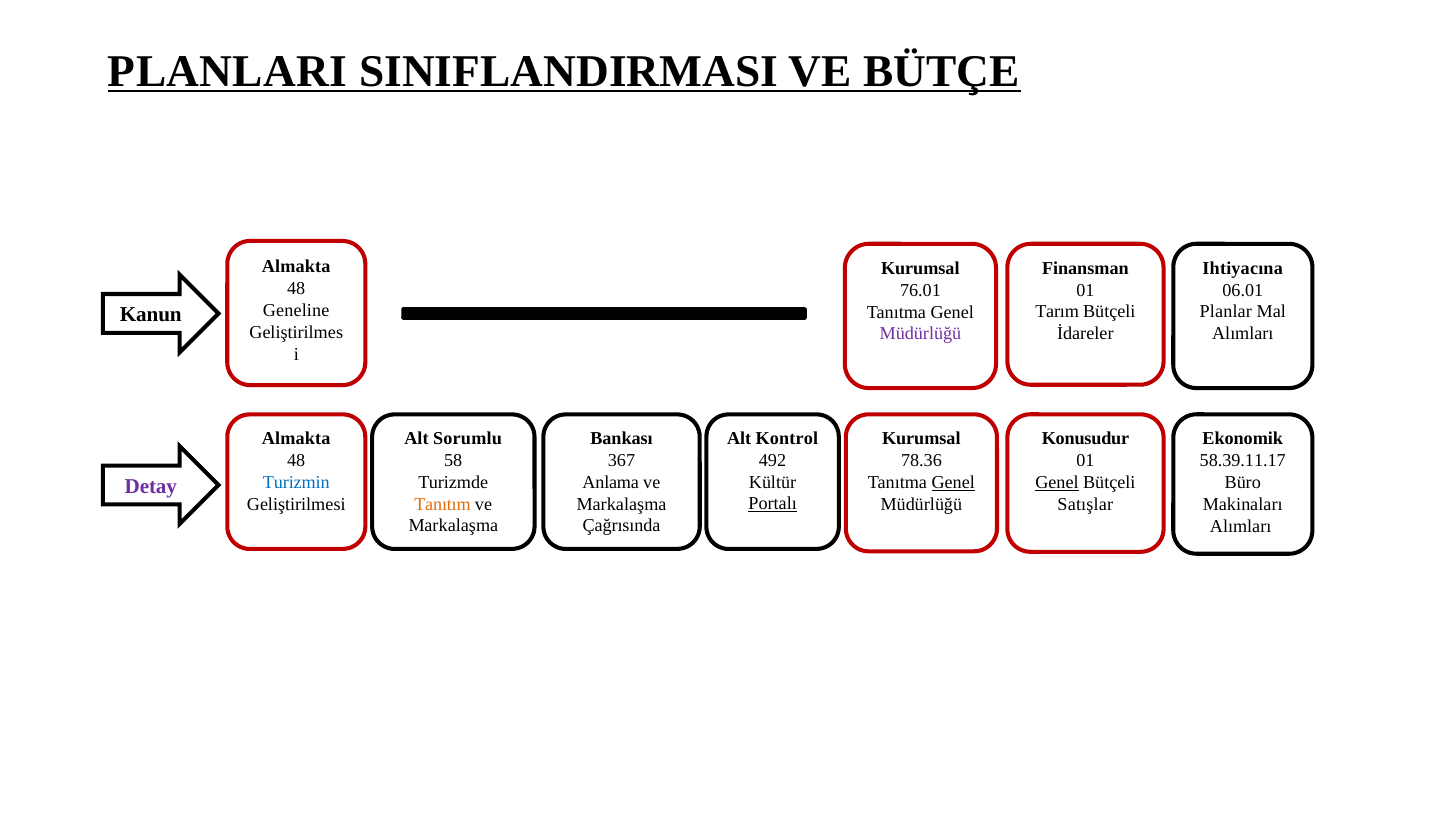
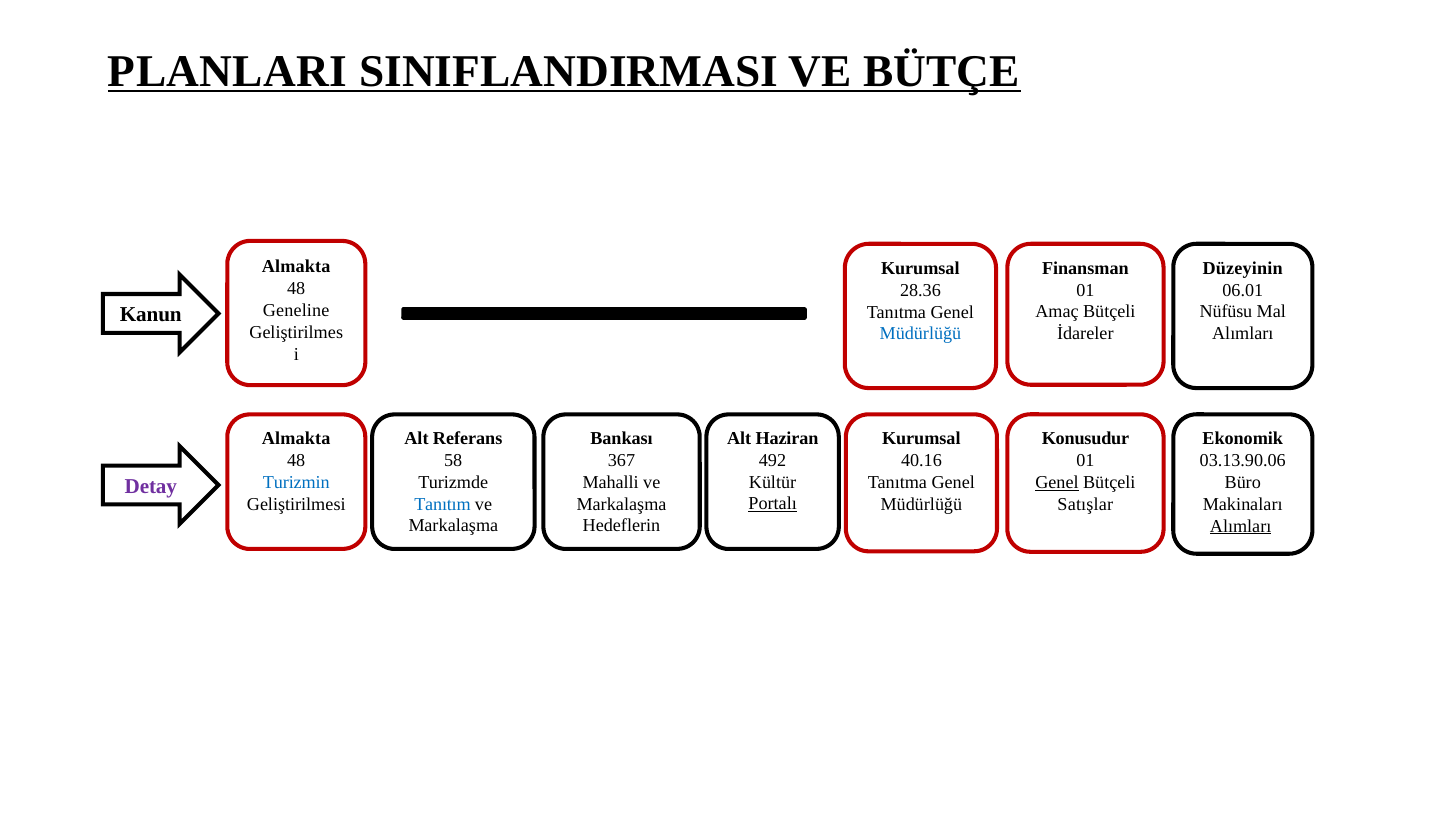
Ihtiyacına: Ihtiyacına -> Düzeyinin (1243, 268)
76.01: 76.01 -> 28.36 (920, 290)
Tarım: Tarım -> Amaç (1057, 312)
Planlar: Planlar -> Nüfüsu (1226, 312)
Müdürlüğü colour: purple -> blue (920, 334)
Sorumlu: Sorumlu -> Referans (468, 438)
Kontrol: Kontrol -> Haziran (787, 438)
78.36: 78.36 -> 40.16 (921, 460)
58.39.11.17: 58.39.11.17 -> 03.13.90.06 (1243, 460)
Anlama: Anlama -> Mahalli (611, 482)
Genel underline: present -> none (953, 482)
Tanıtım colour: orange -> blue (443, 504)
Çağrısında: Çağrısında -> Hedeflerin (621, 526)
Alımları underline: none -> present (1241, 526)
